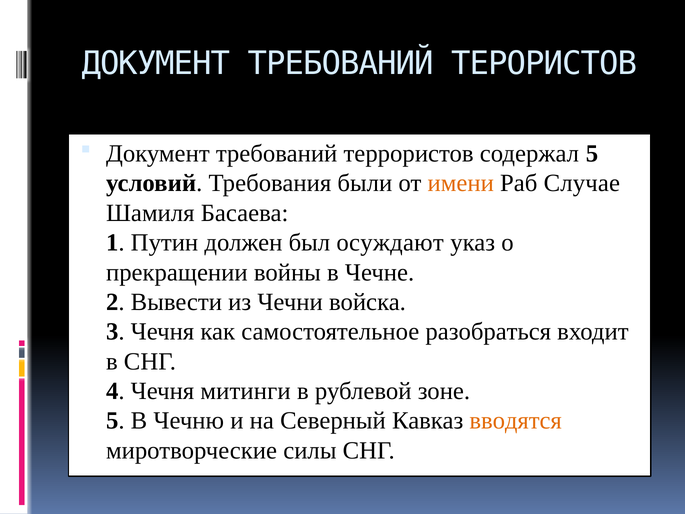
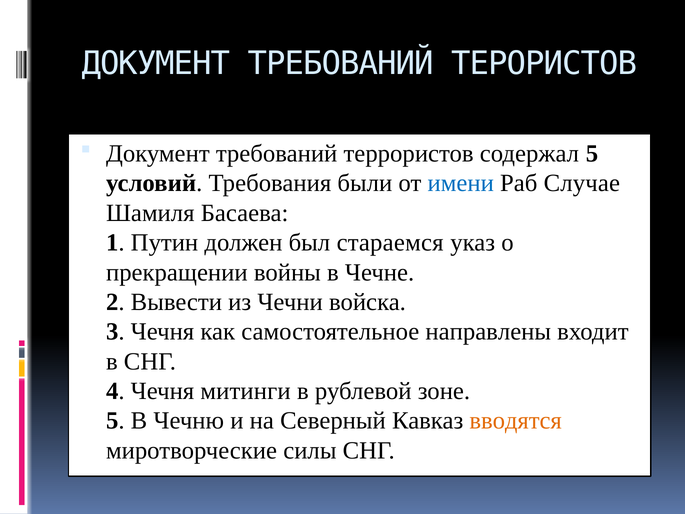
имени colour: orange -> blue (461, 183)
осуждают: осуждают -> стараемся (390, 243)
разобраться: разобраться -> направлены (488, 332)
